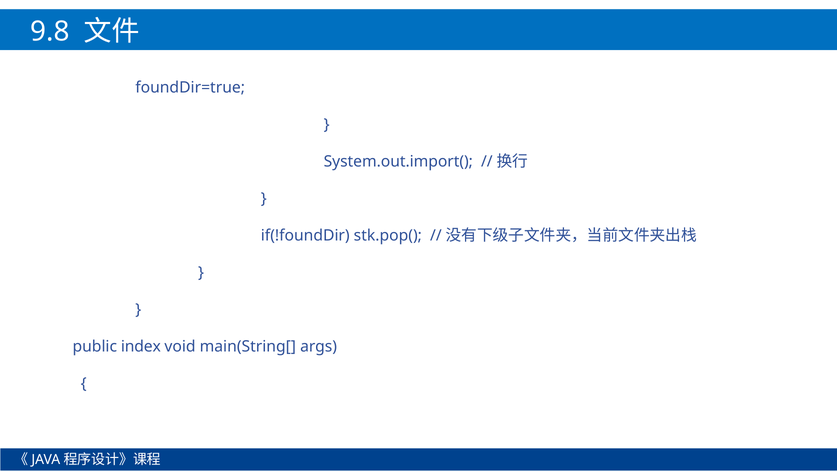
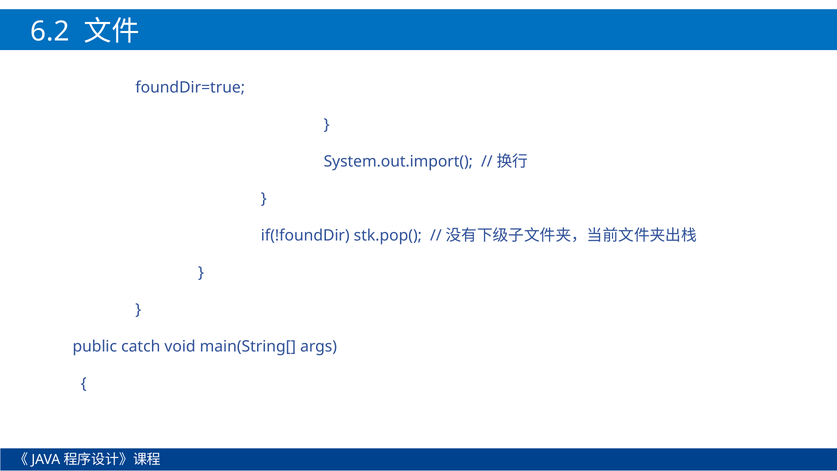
9.8: 9.8 -> 6.2 (50, 32)
index: index -> catch (141, 346)
